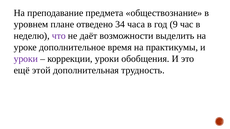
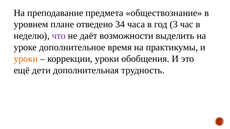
9: 9 -> 3 (174, 24)
уроки colour: purple -> orange (26, 59)
этой: этой -> дети (41, 70)
